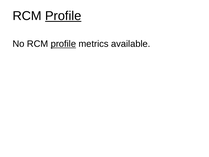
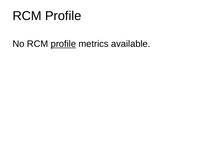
Profile underline: present -> none (63, 16)
